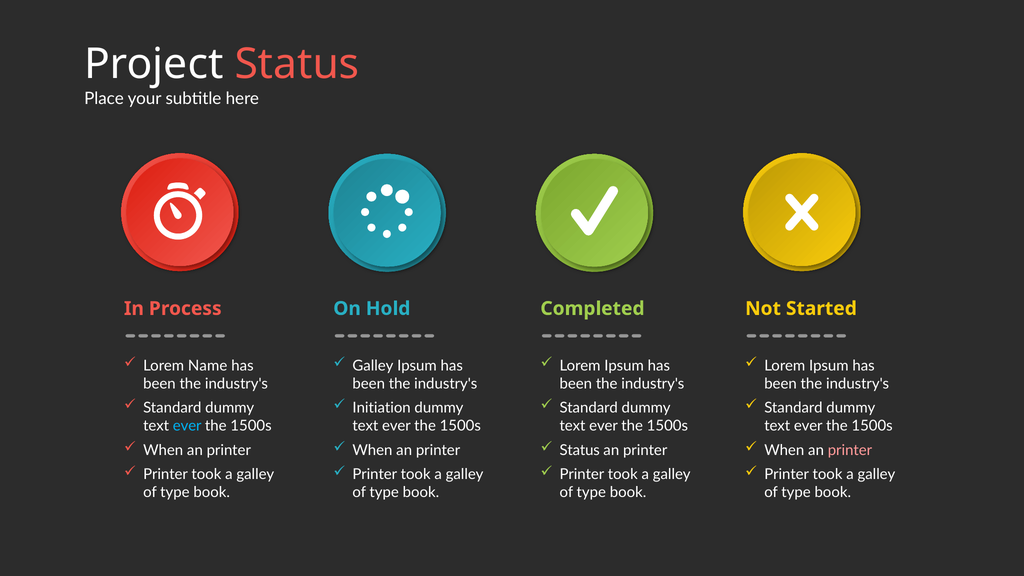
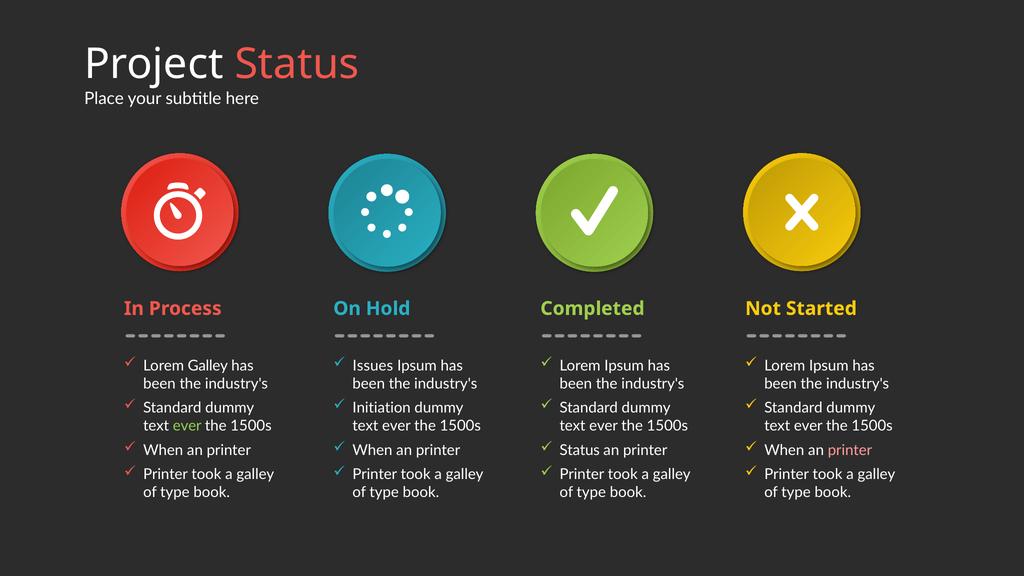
Lorem Name: Name -> Galley (208, 366)
Galley: Galley -> Issues (373, 366)
ever colour: light blue -> light green (187, 426)
